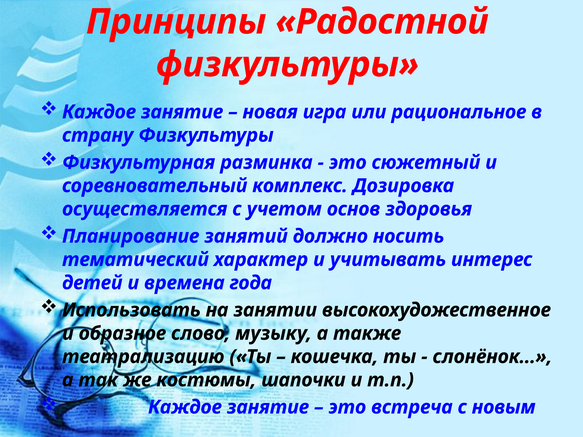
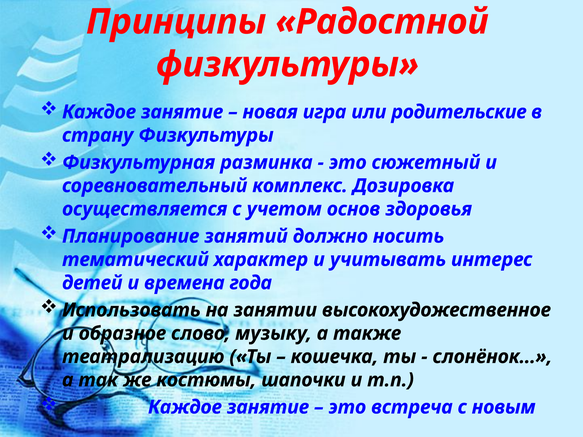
рациональное: рациональное -> родительские (459, 112)
